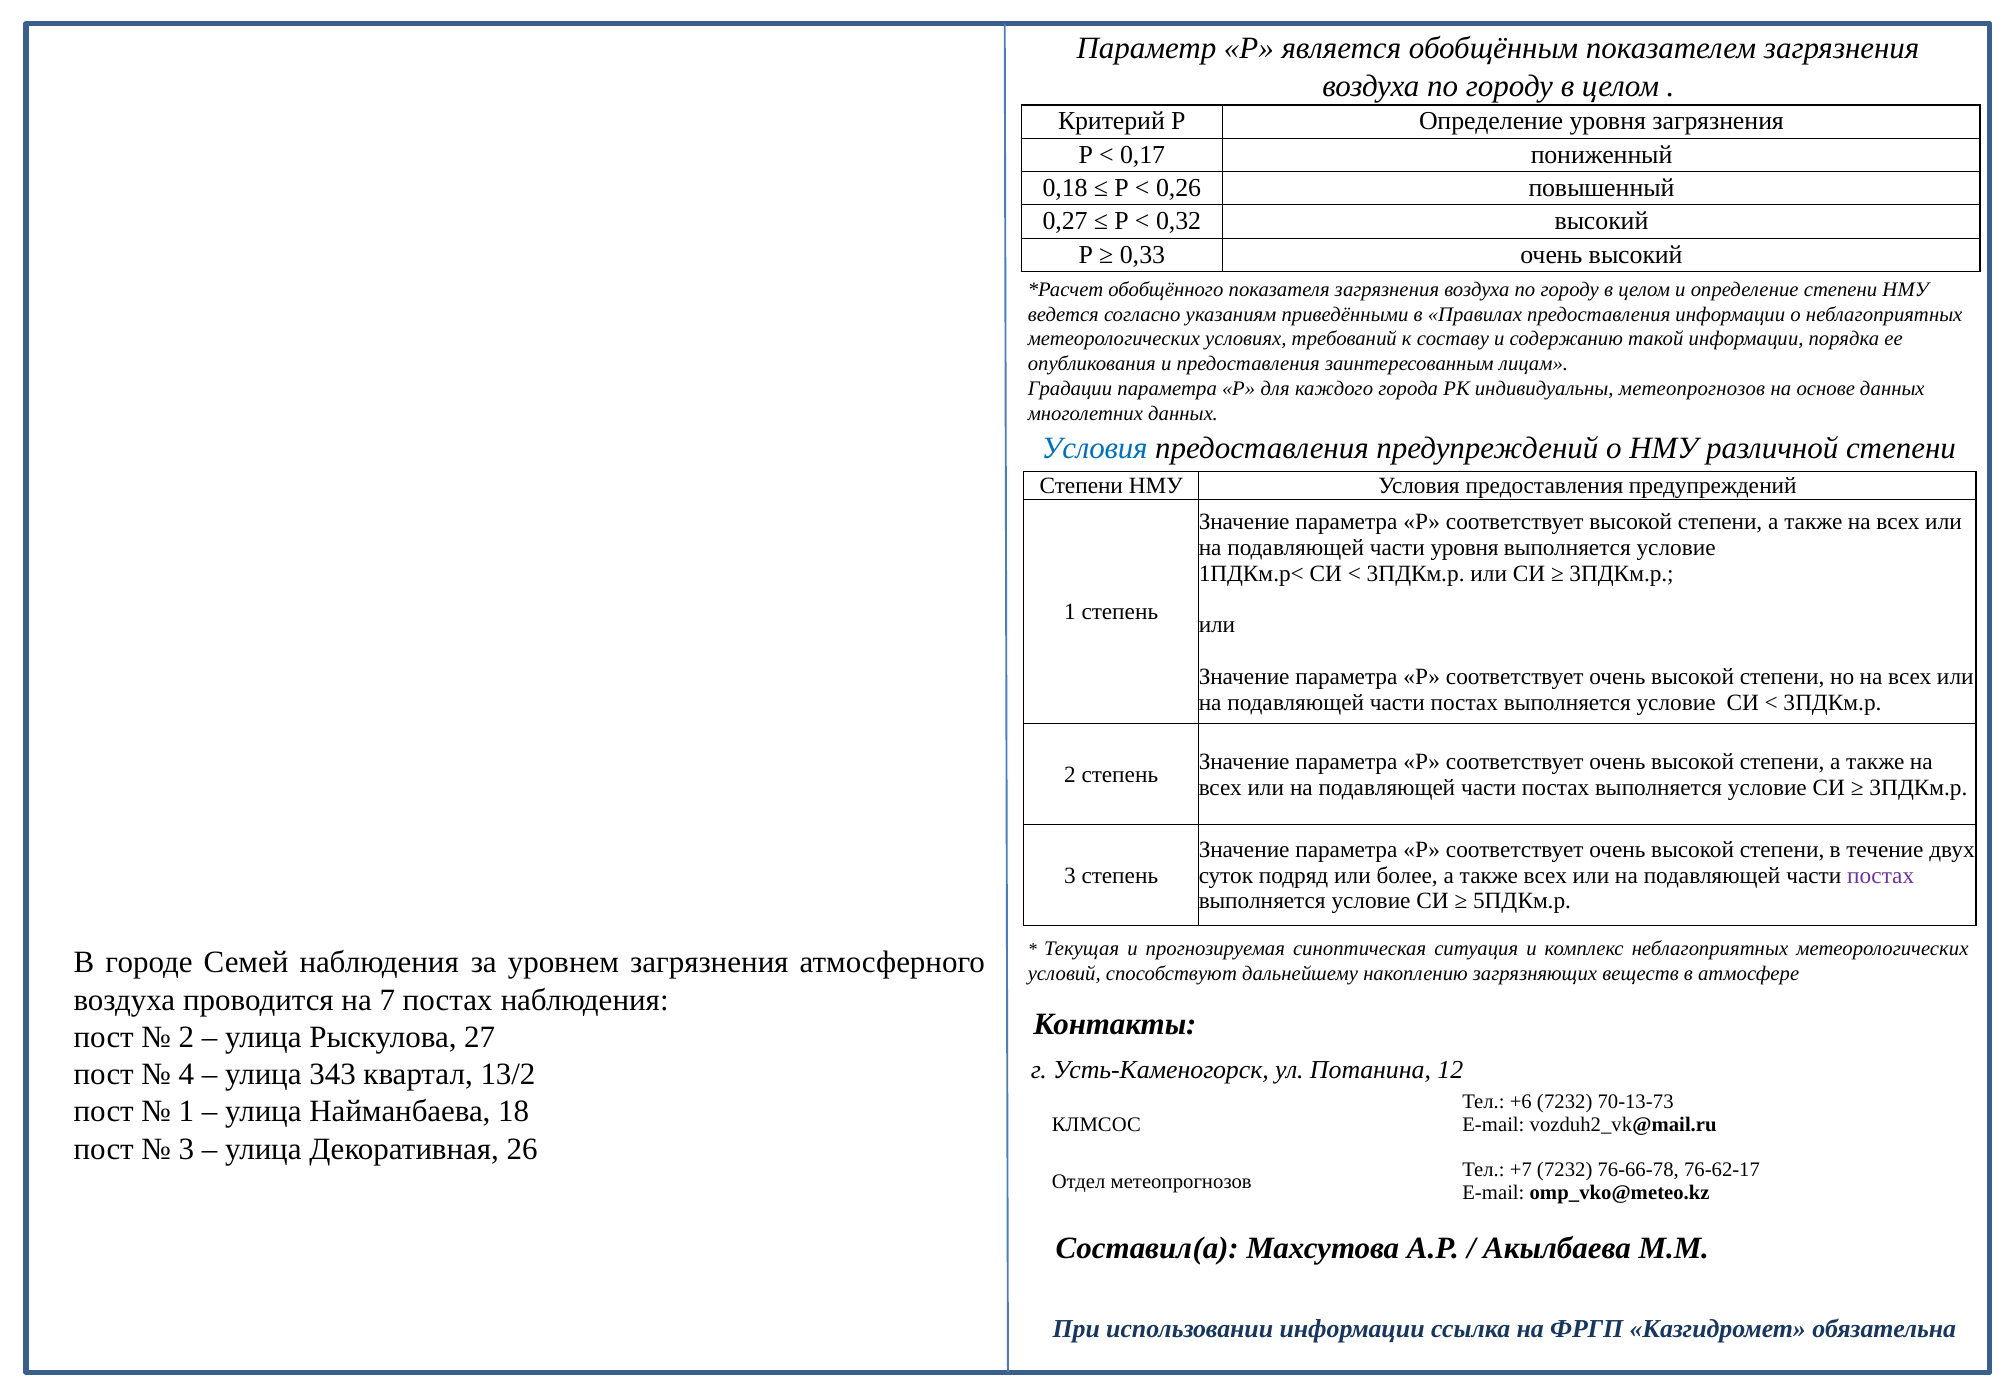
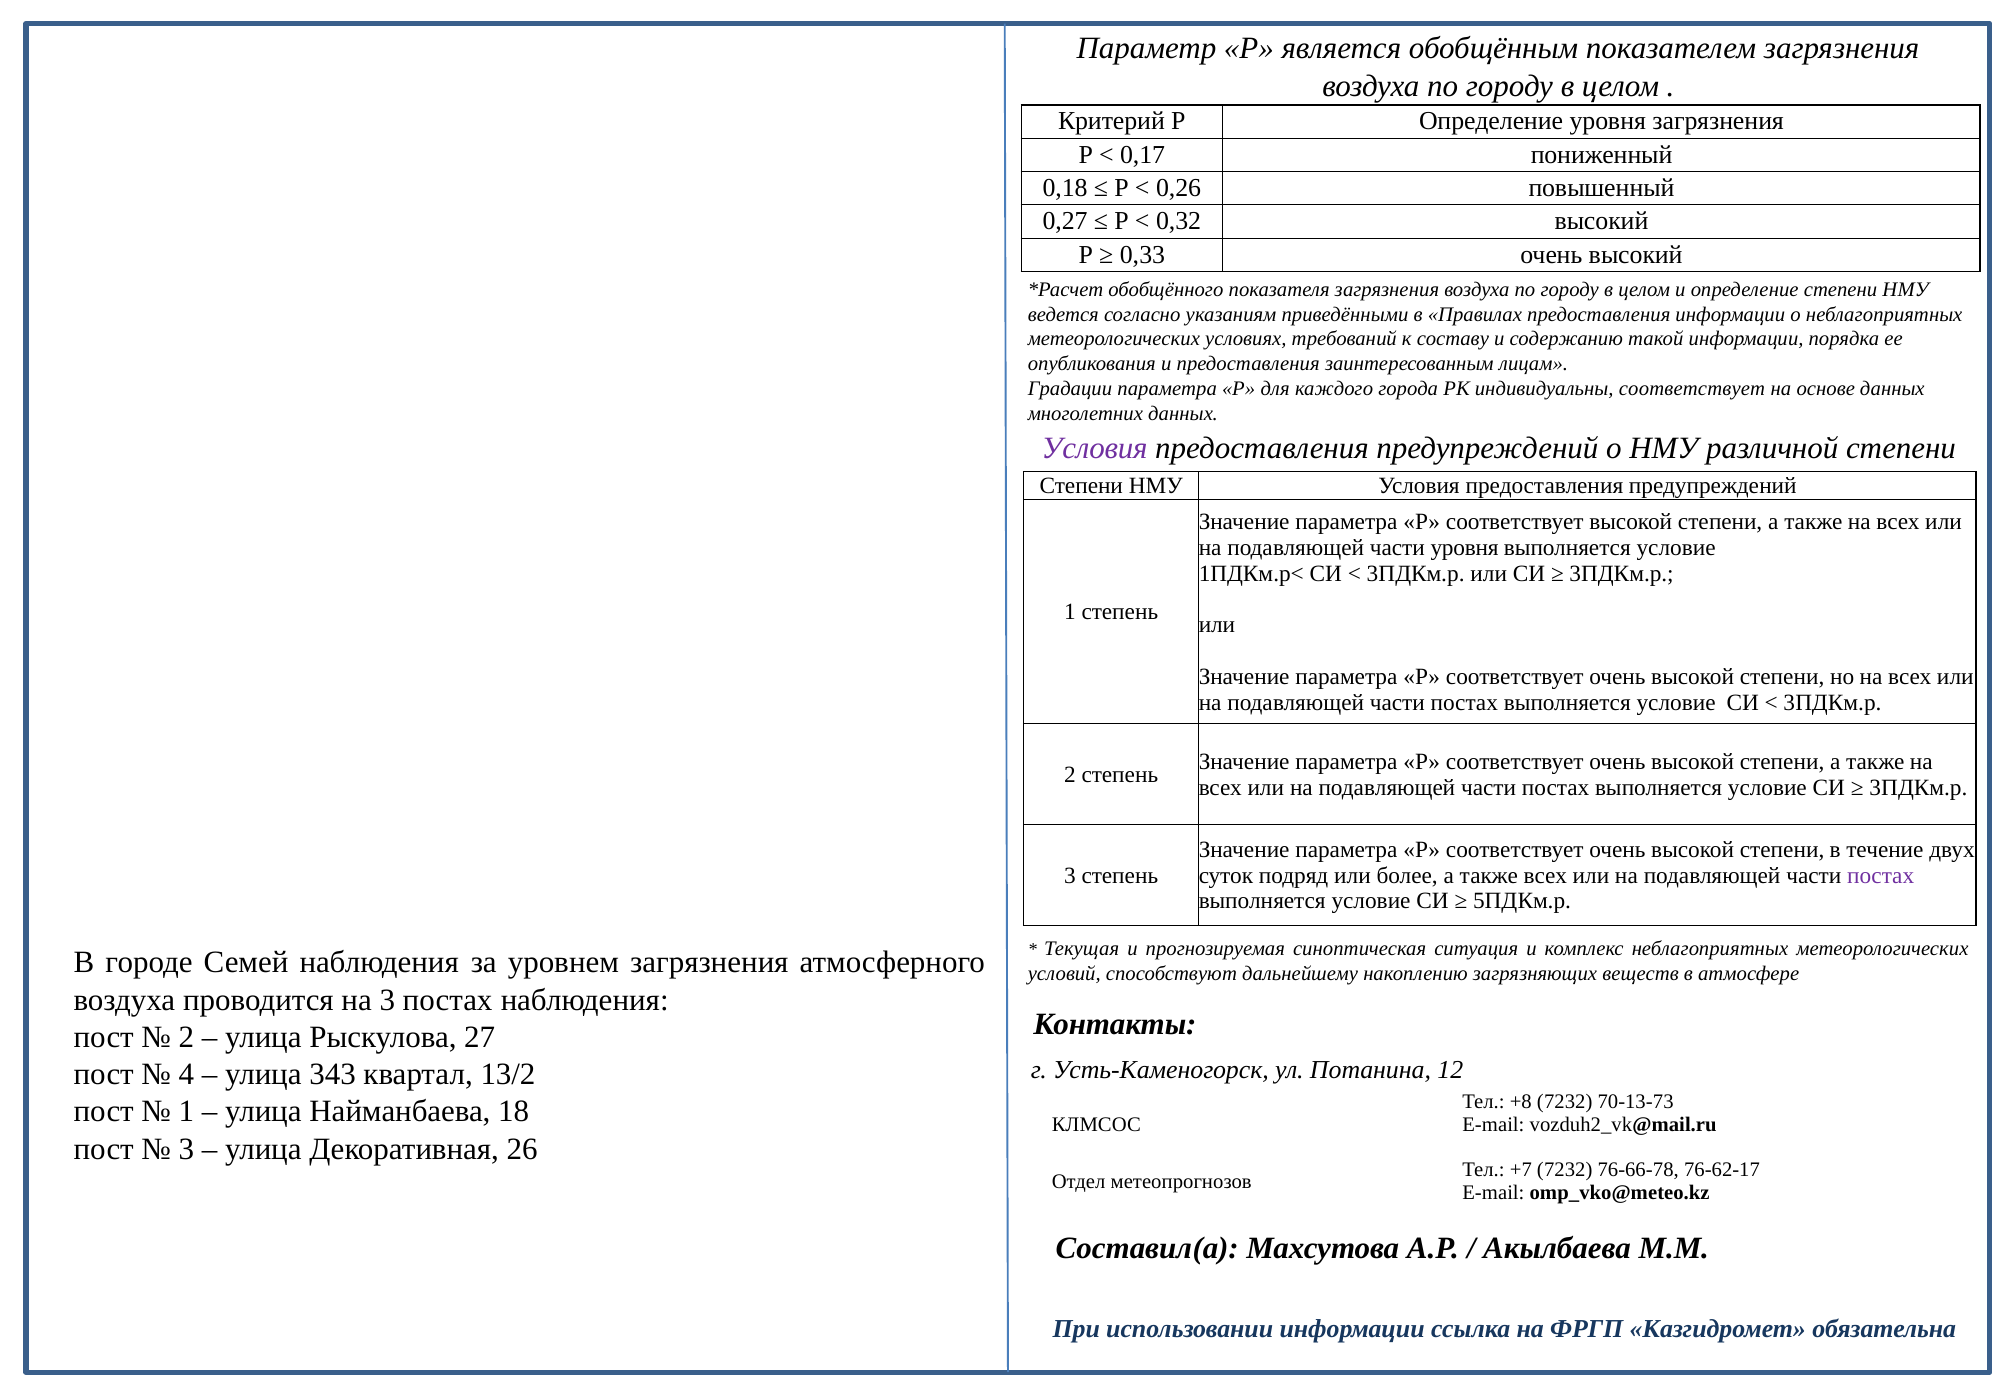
индивидуальны метеопрогнозов: метеопрогнозов -> соответствует (1692, 389)
Условия colour: blue -> purple (1095, 448)
на 7: 7 -> 3 (387, 1000)
+6: +6 -> +8 (1521, 1101)
